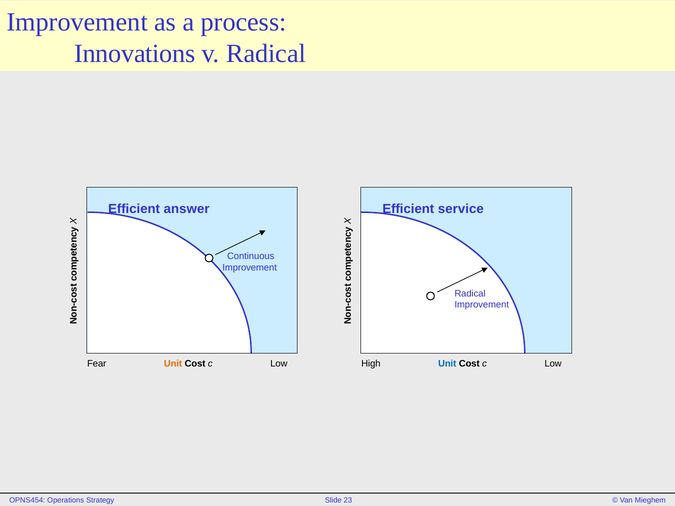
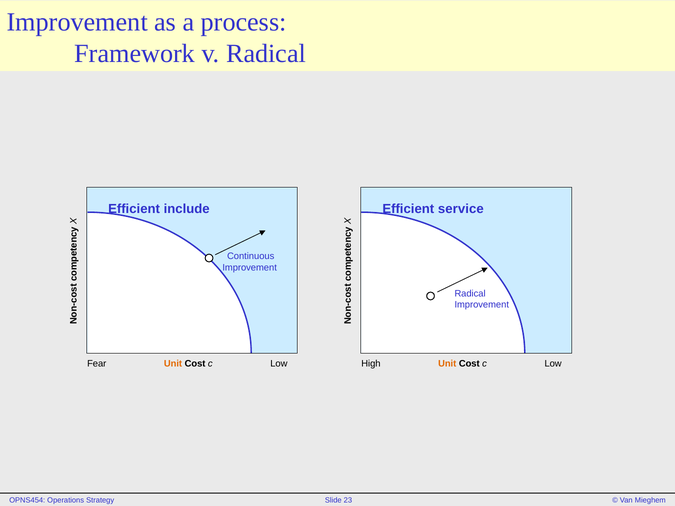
Innovations: Innovations -> Framework (135, 54)
answer: answer -> include (187, 209)
Unit colour: blue -> orange (447, 364)
